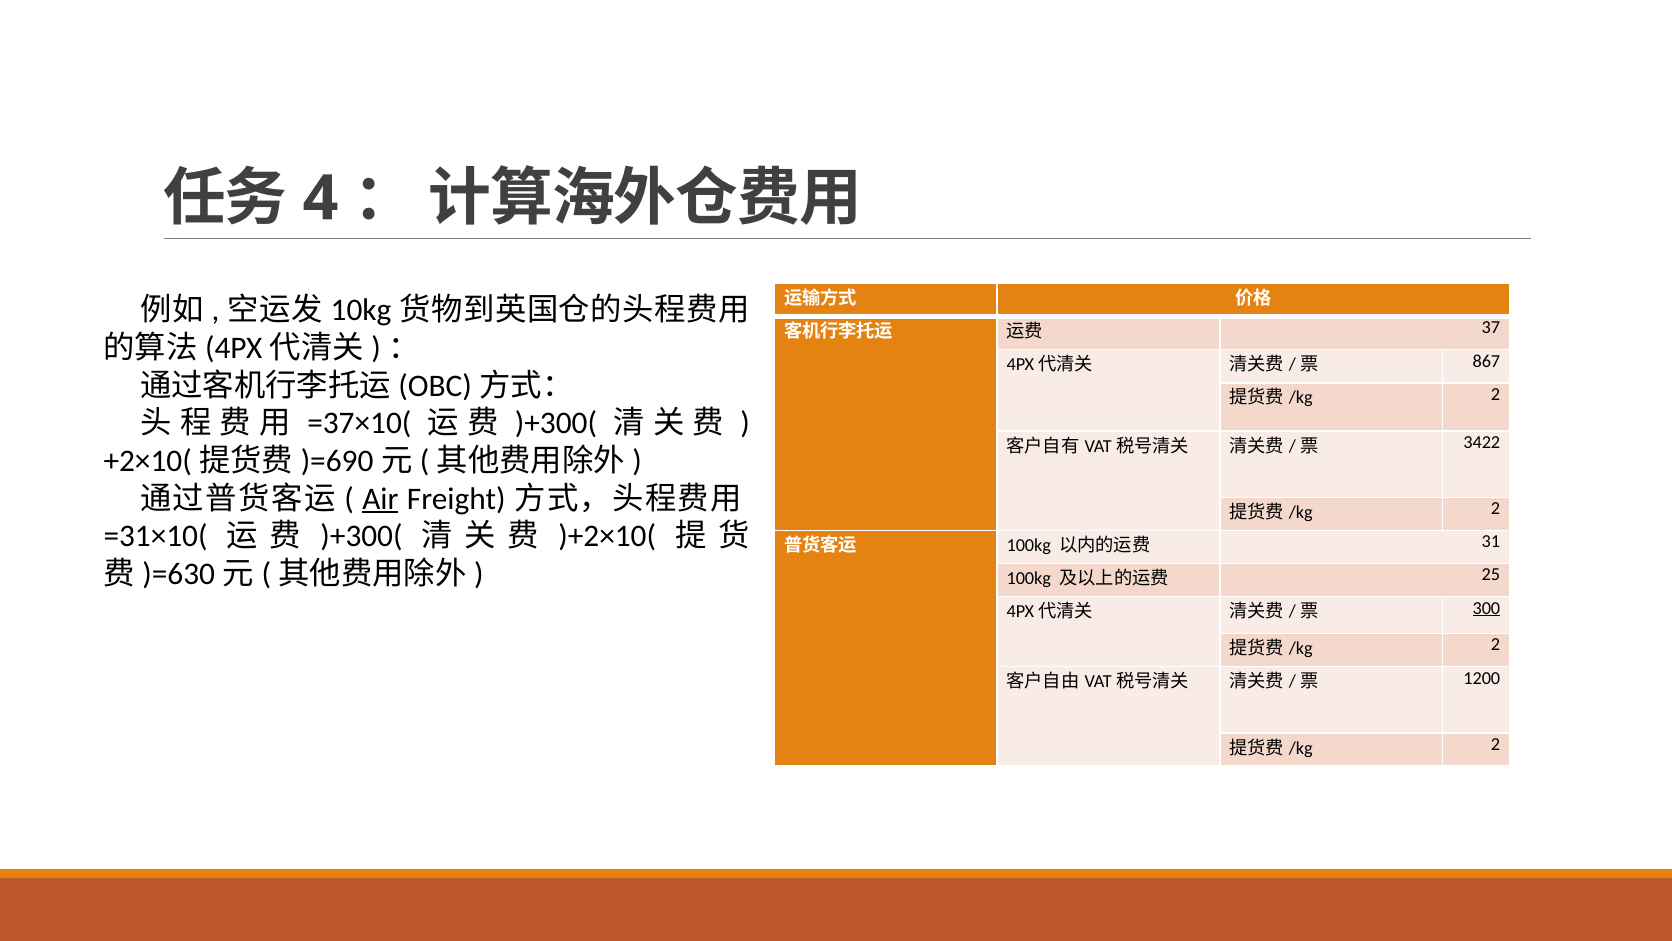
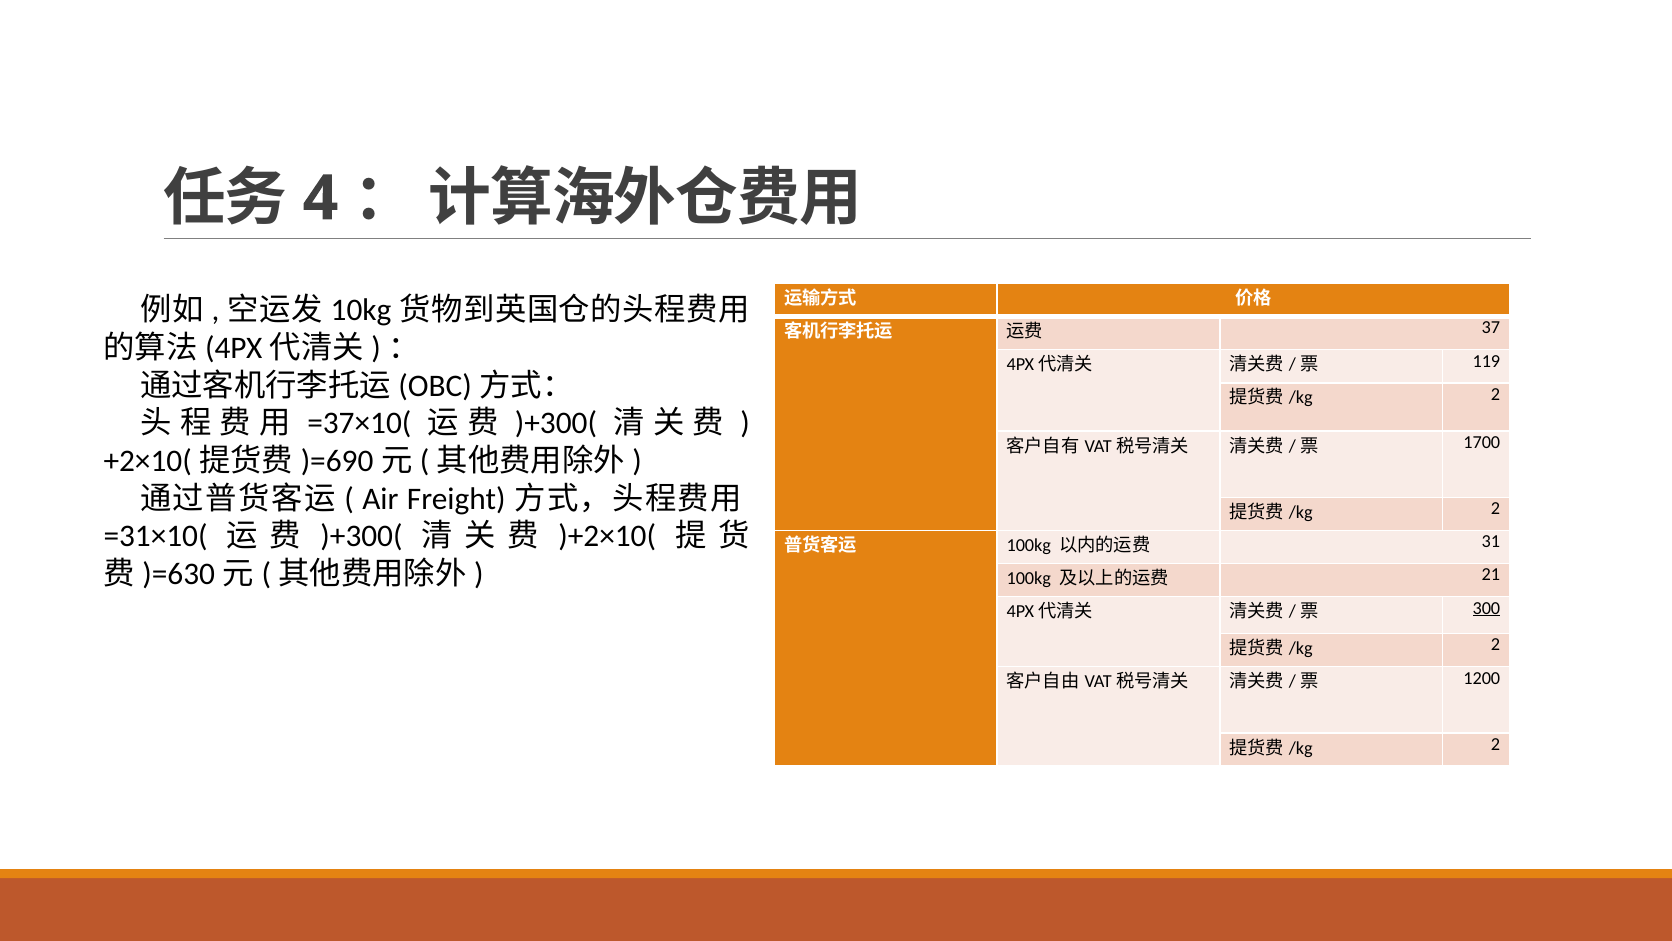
867: 867 -> 119 (1486, 361)
3422: 3422 -> 1700 (1482, 442)
Air underline: present -> none (380, 499)
25: 25 -> 21 (1491, 575)
